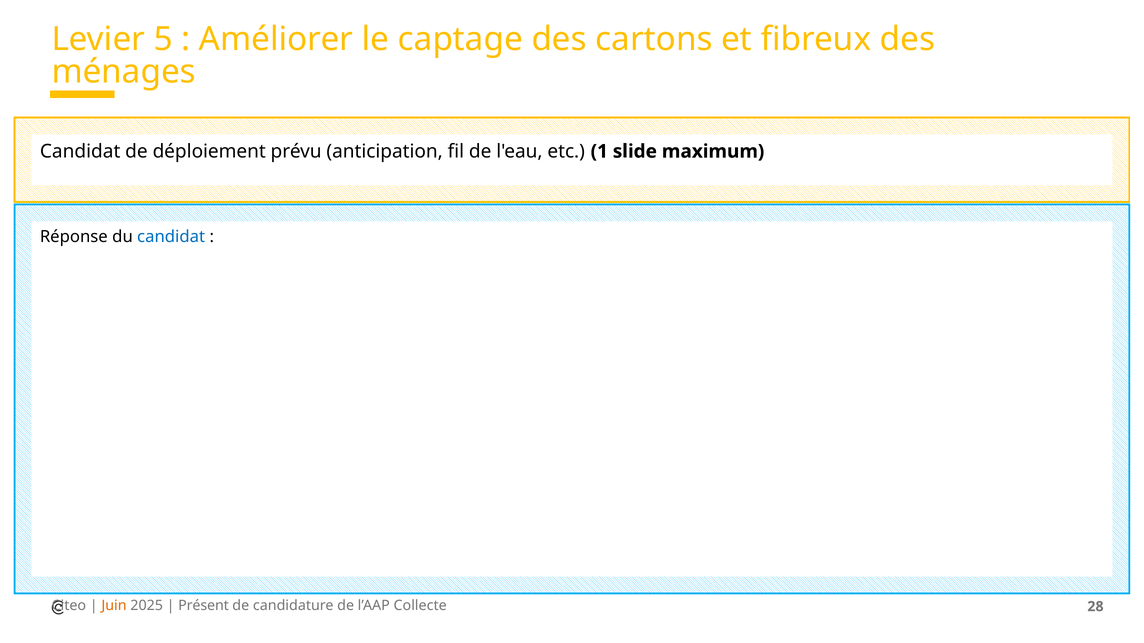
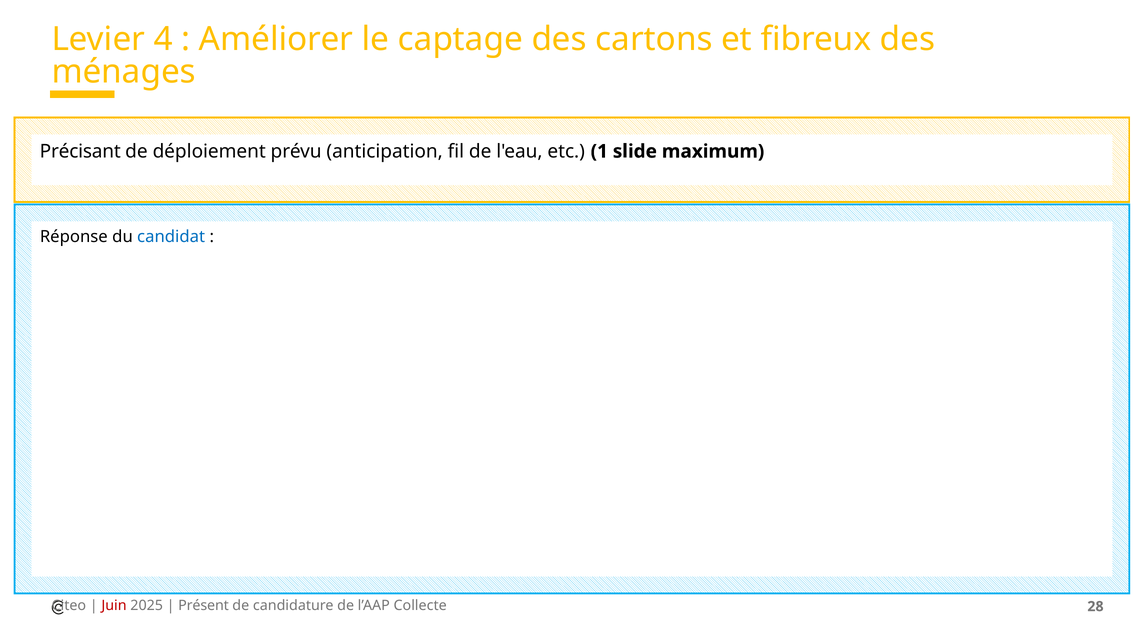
5: 5 -> 4 (163, 39)
Candidat: Candidat -> Précisant (80, 152)
Juin colour: orange -> red (114, 606)
